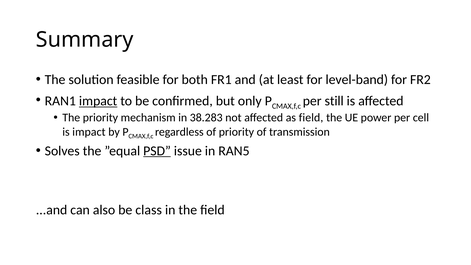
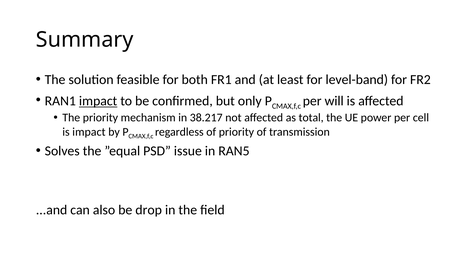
still: still -> will (334, 101)
38.283: 38.283 -> 38.217 (206, 118)
as field: field -> total (311, 118)
PSD underline: present -> none (157, 151)
class: class -> drop (149, 210)
